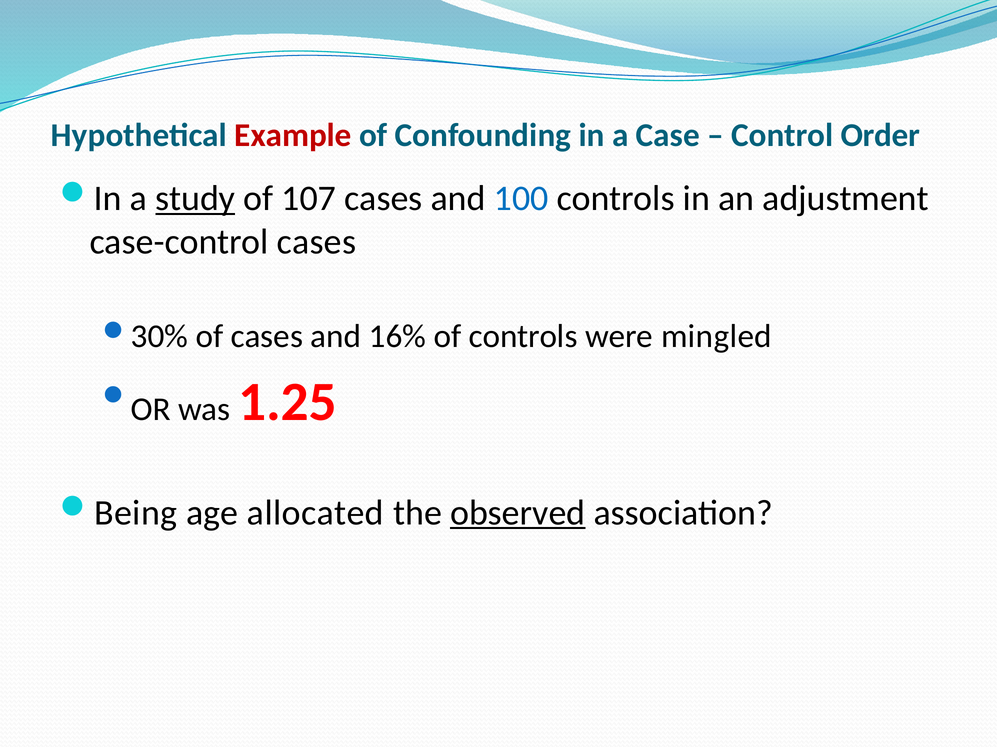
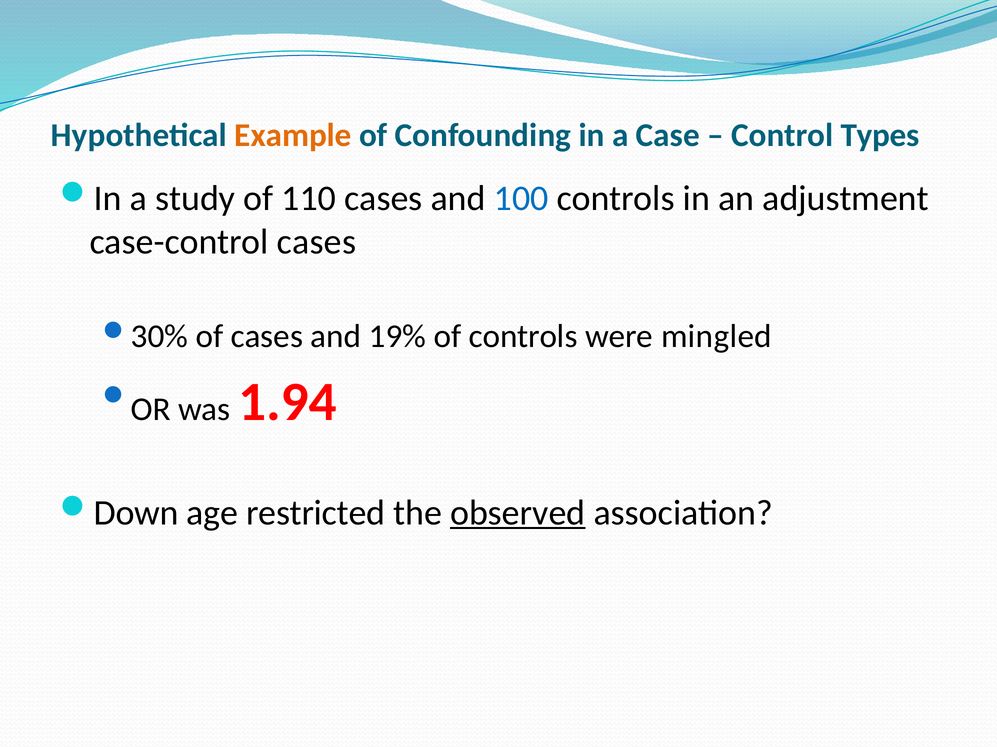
Example colour: red -> orange (293, 135)
Order: Order -> Types (880, 135)
study underline: present -> none (195, 199)
107: 107 -> 110 (309, 199)
16%: 16% -> 19% (397, 336)
1.25: 1.25 -> 1.94 (287, 402)
Being: Being -> Down (136, 513)
allocated: allocated -> restricted (316, 513)
